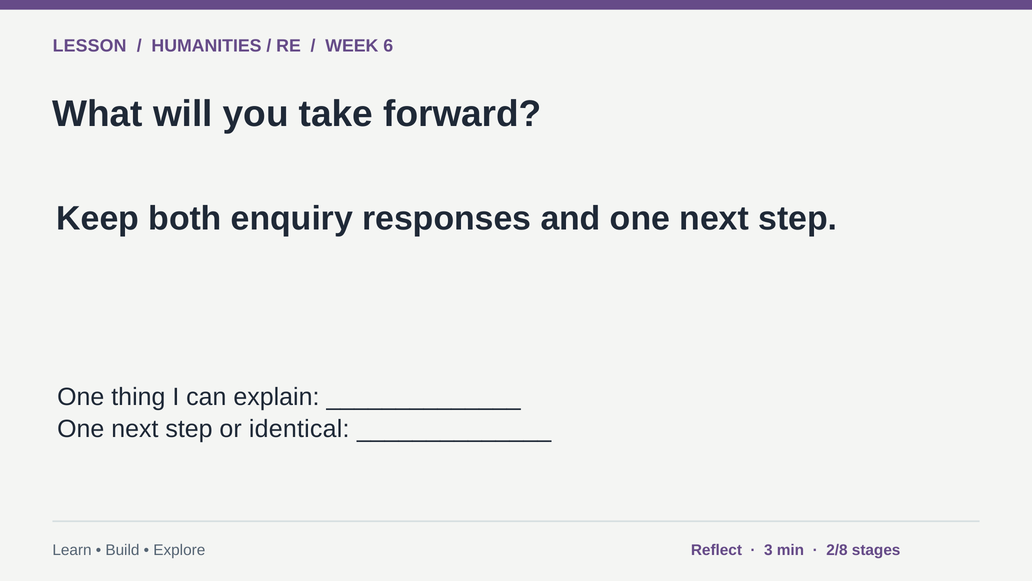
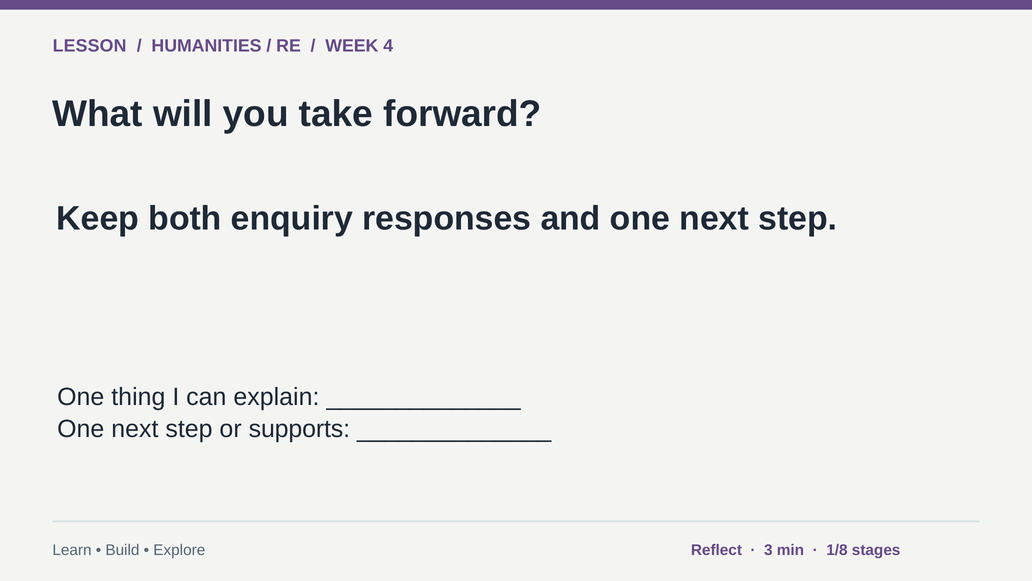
6: 6 -> 4 (388, 46)
identical: identical -> supports (299, 429)
2/8: 2/8 -> 1/8 (837, 549)
